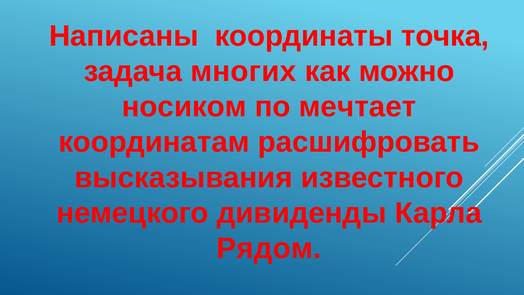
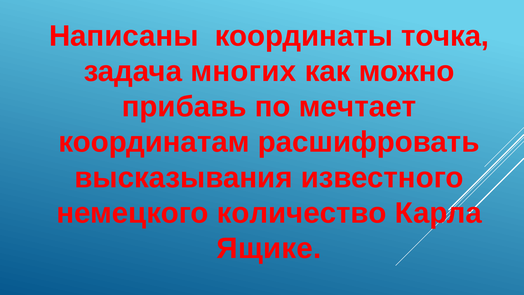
носиком: носиком -> прибавь (184, 107)
дивиденды: дивиденды -> количество (302, 213)
Рядом: Рядом -> Ящике (269, 248)
